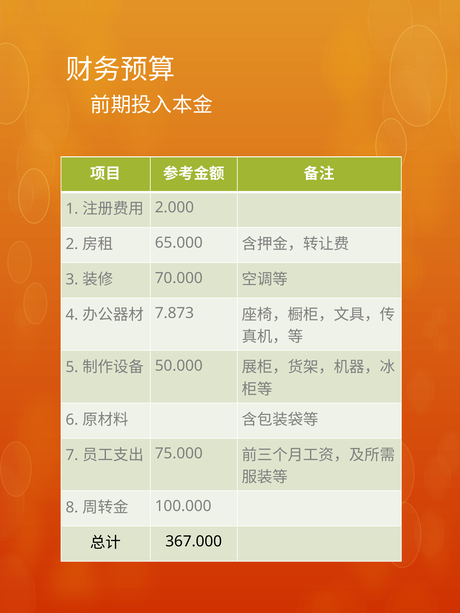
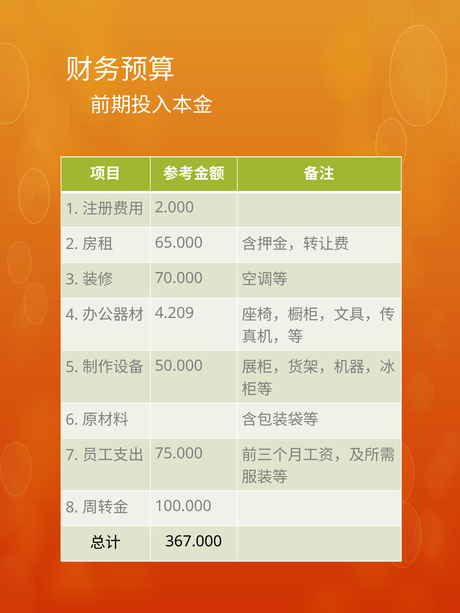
7.873: 7.873 -> 4.209 (174, 313)
